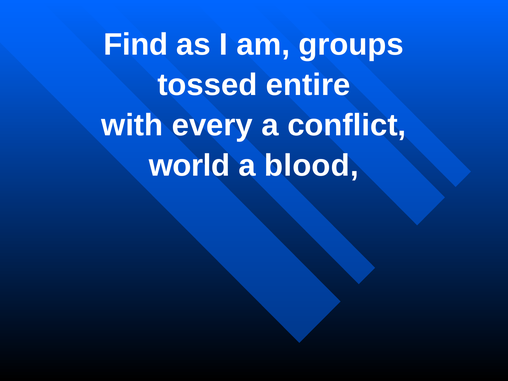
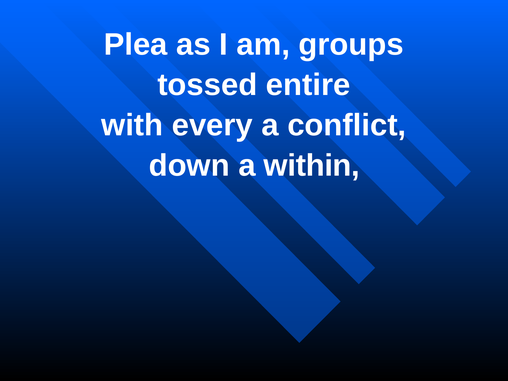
Find: Find -> Plea (136, 44)
world: world -> down (189, 166)
blood: blood -> within (312, 166)
